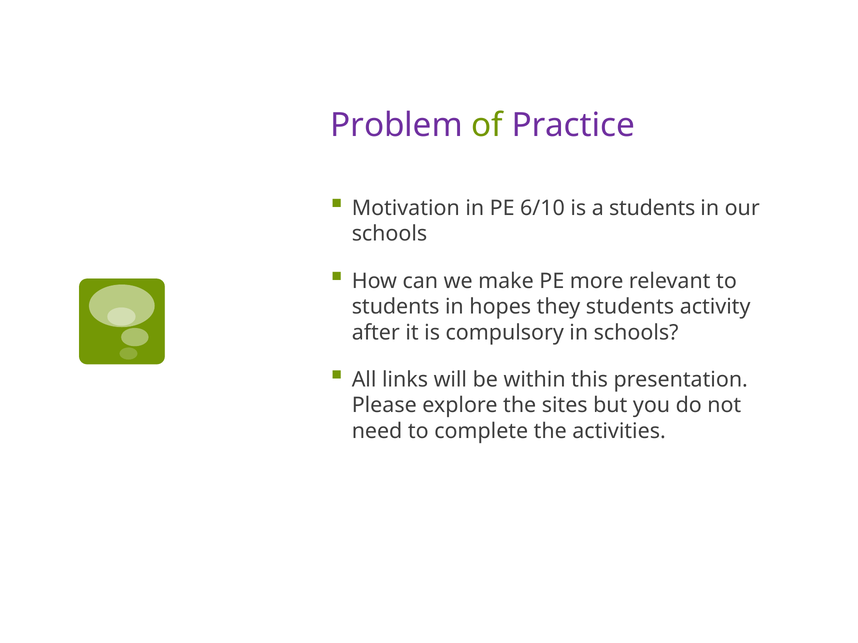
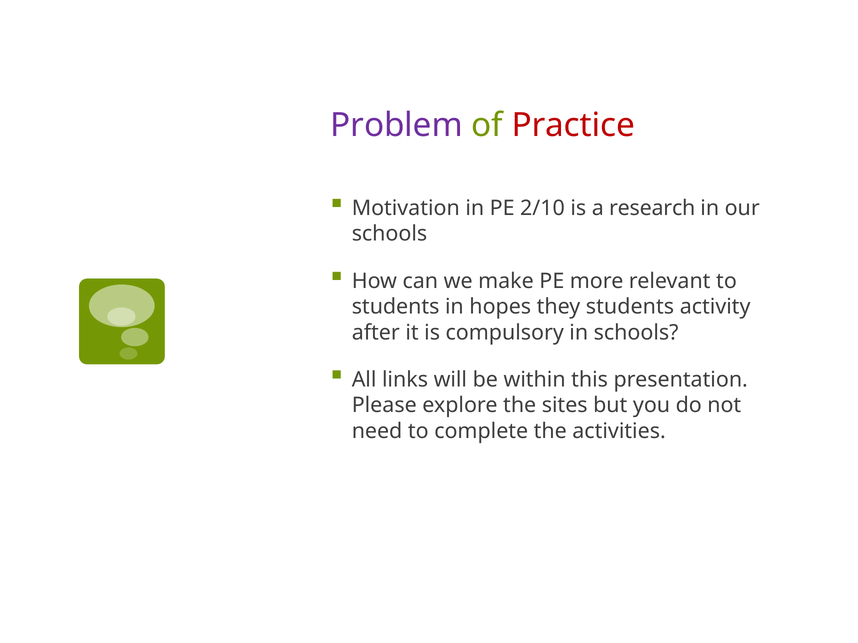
Practice colour: purple -> red (573, 126)
6/10: 6/10 -> 2/10 (542, 208)
a students: students -> research (652, 208)
